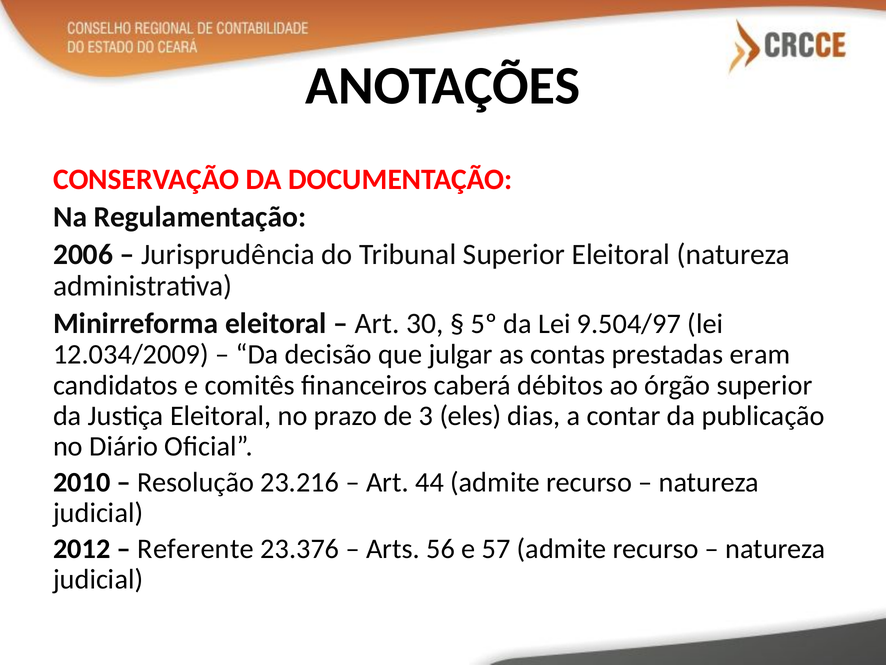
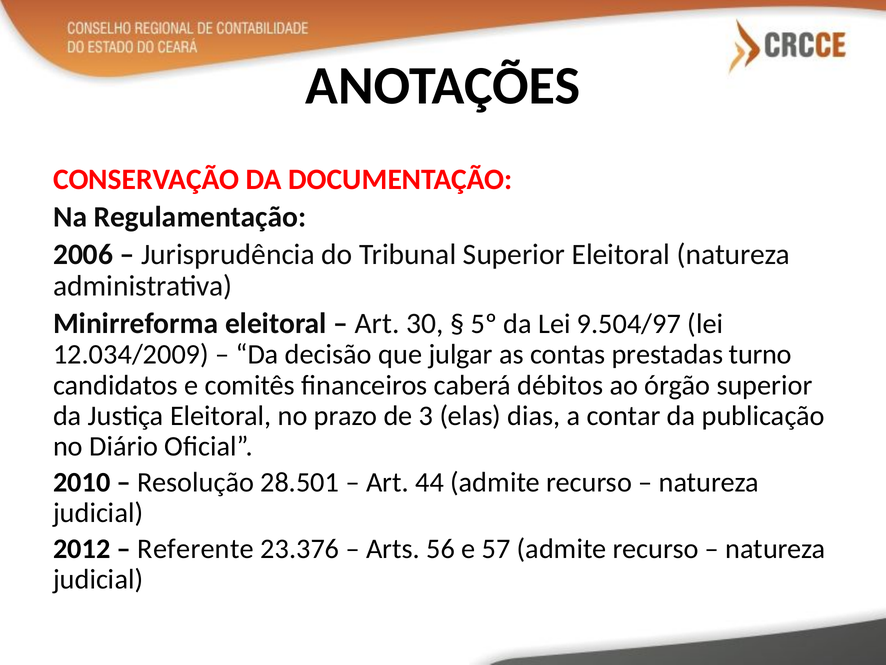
eram: eram -> turno (760, 354)
eles: eles -> elas (470, 415)
23.216: 23.216 -> 28.501 (300, 482)
